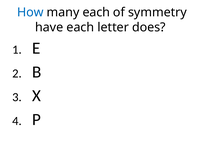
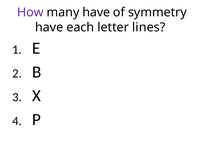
How colour: blue -> purple (30, 12)
many each: each -> have (96, 12)
does: does -> lines (149, 27)
